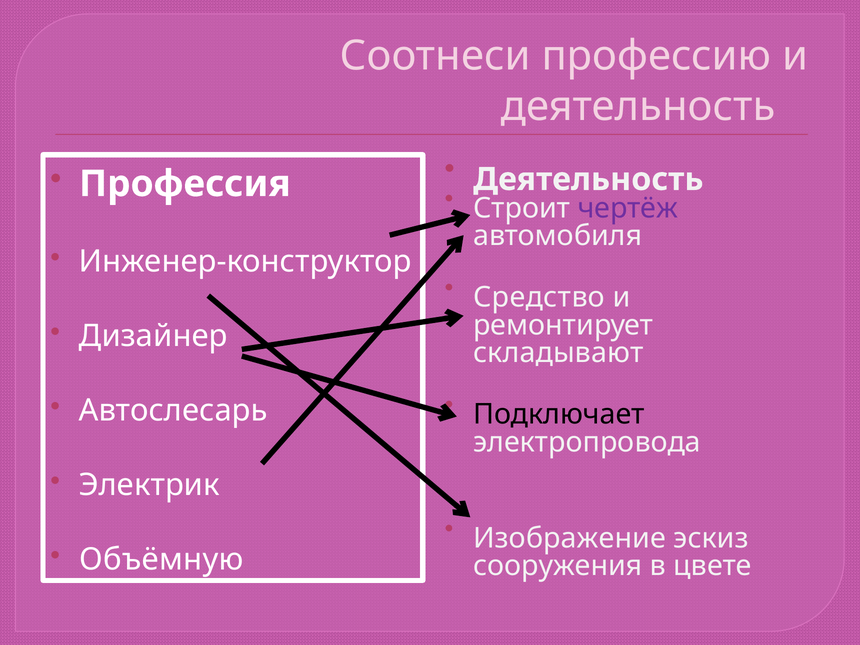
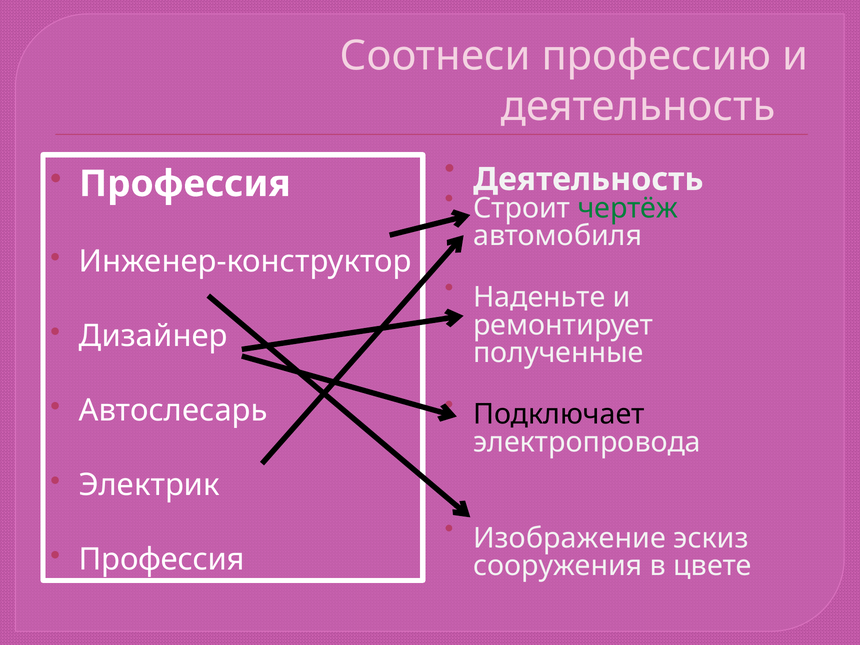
чертёж colour: purple -> green (628, 208)
Средство: Средство -> Наденьте (539, 298)
складывают: складывают -> полученные (558, 353)
Объёмную: Объёмную -> Профессия (162, 559)
